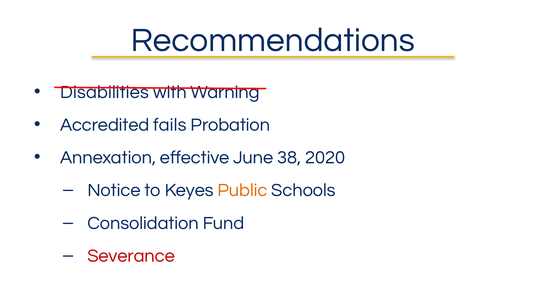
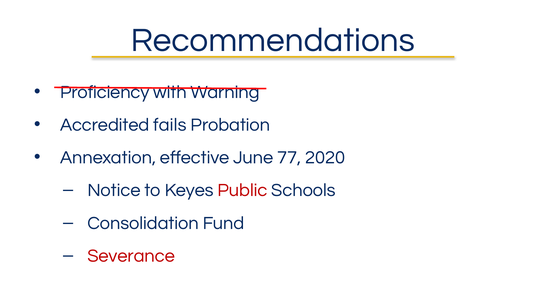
Disabilities: Disabilities -> Proficiency (105, 92)
38: 38 -> 77 (289, 158)
Public colour: orange -> red (242, 190)
